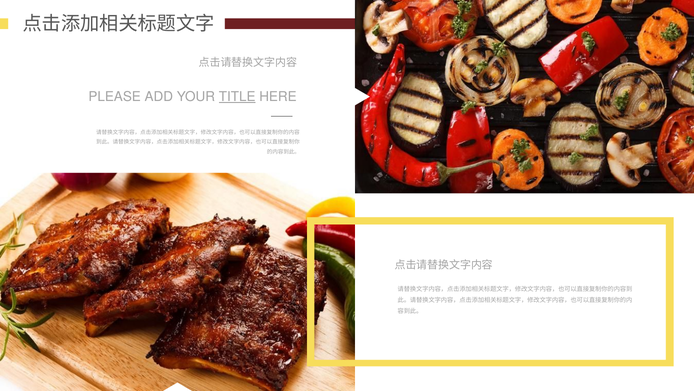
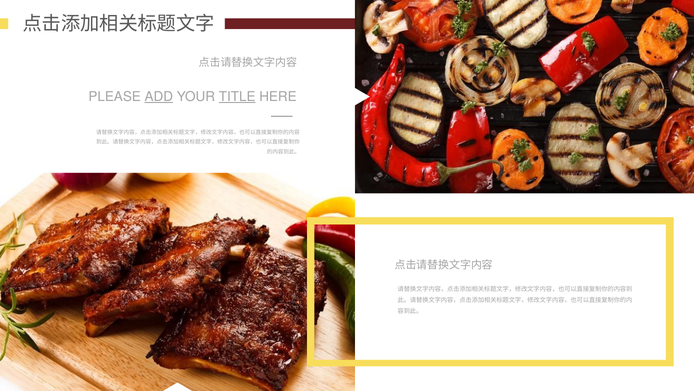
ADD underline: none -> present (159, 97)
